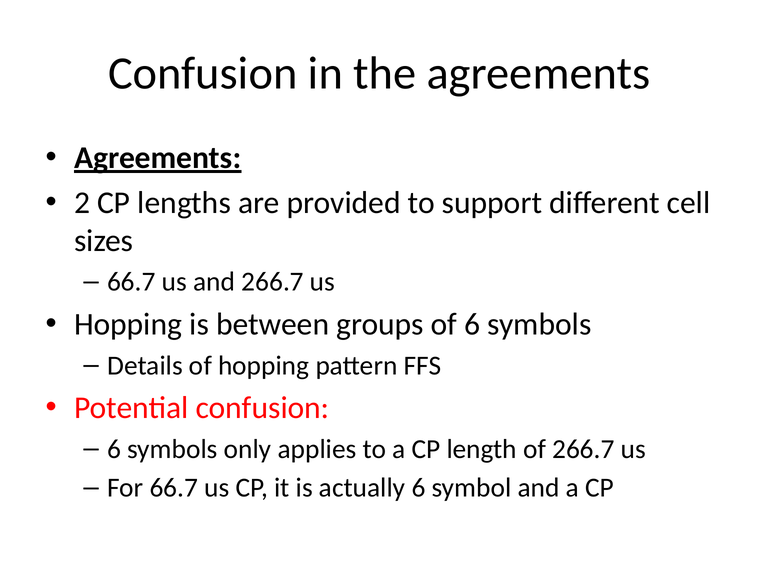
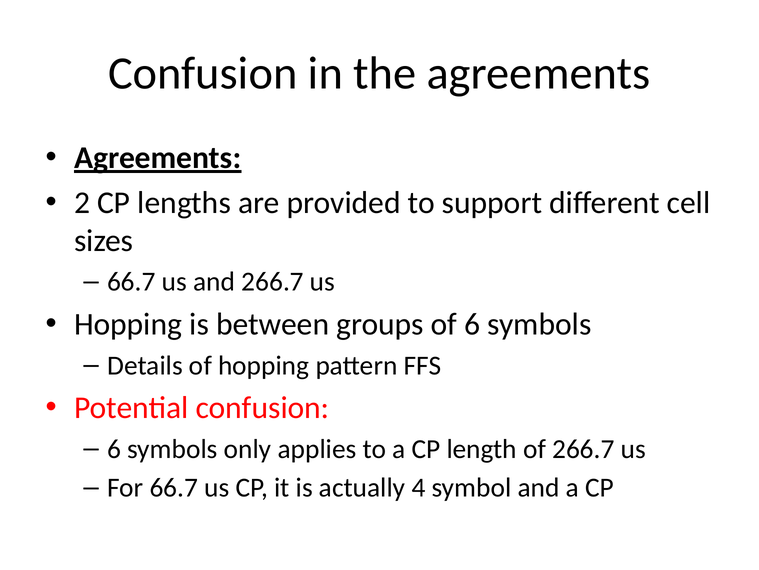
actually 6: 6 -> 4 (419, 487)
